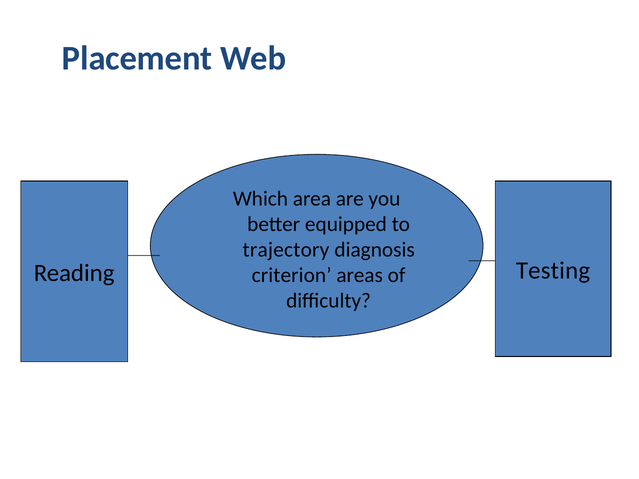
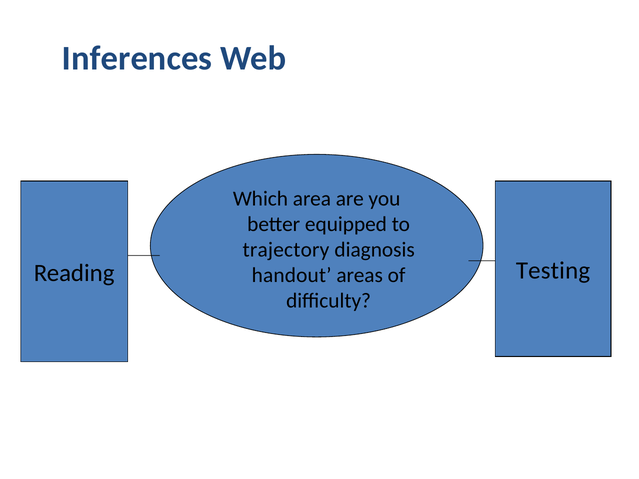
Placement: Placement -> Inferences (137, 58)
criterion: criterion -> handout (292, 275)
